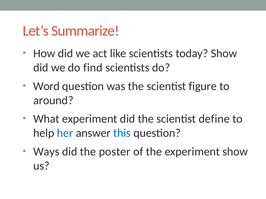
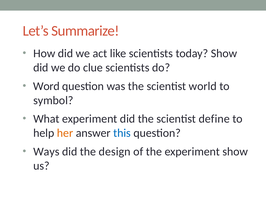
find: find -> clue (93, 68)
figure: figure -> world (203, 86)
around: around -> symbol (53, 101)
her colour: blue -> orange (65, 133)
poster: poster -> design (115, 152)
